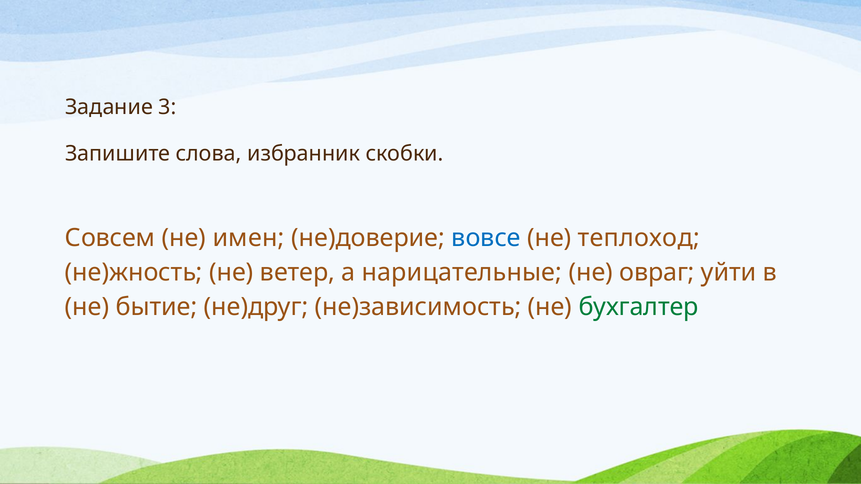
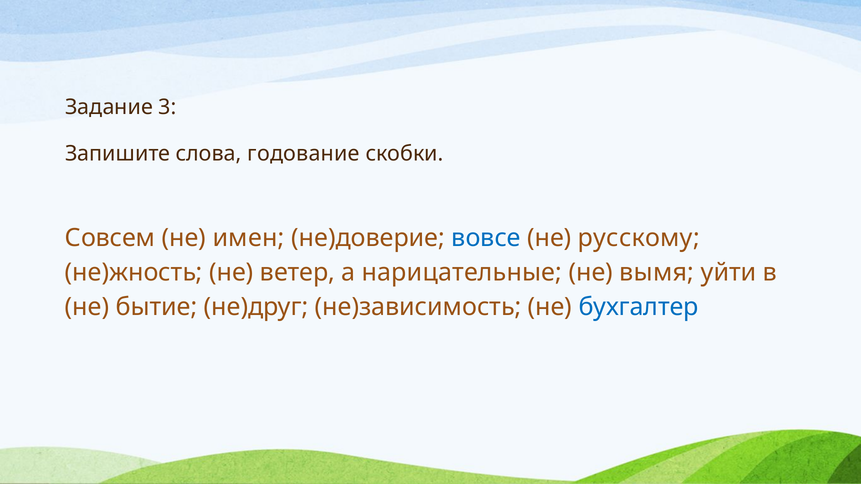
избранник: избранник -> годование (304, 154)
теплоход: теплоход -> русскому (639, 238)
овраг: овраг -> вымя (657, 273)
бухгалтер colour: green -> blue (639, 307)
